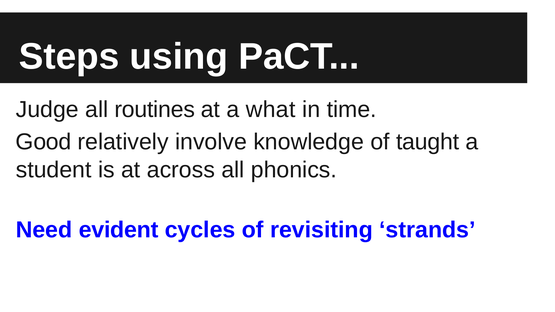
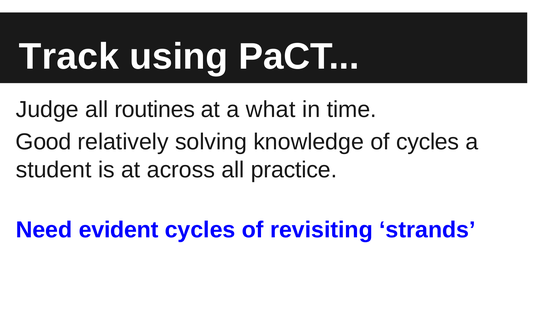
Steps: Steps -> Track (69, 57)
involve: involve -> solving (211, 142)
of taught: taught -> cycles (428, 142)
phonics: phonics -> practice (294, 170)
